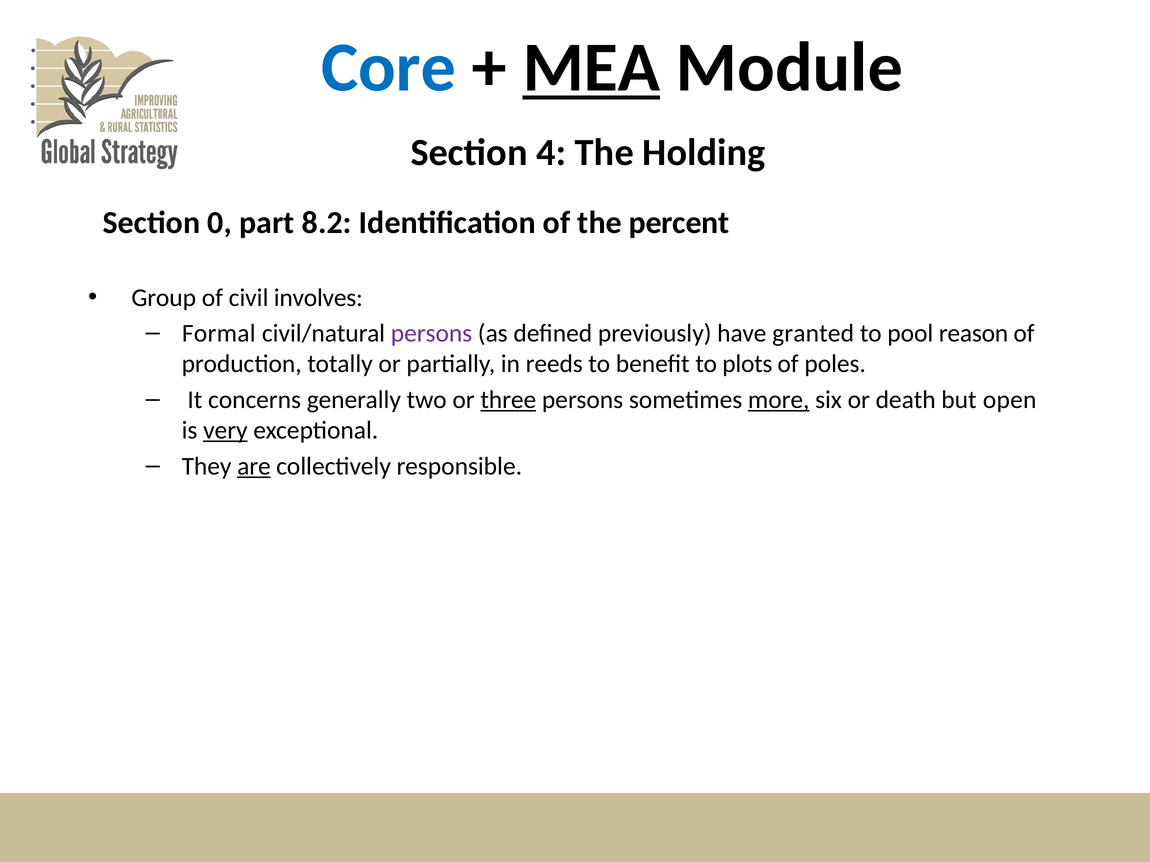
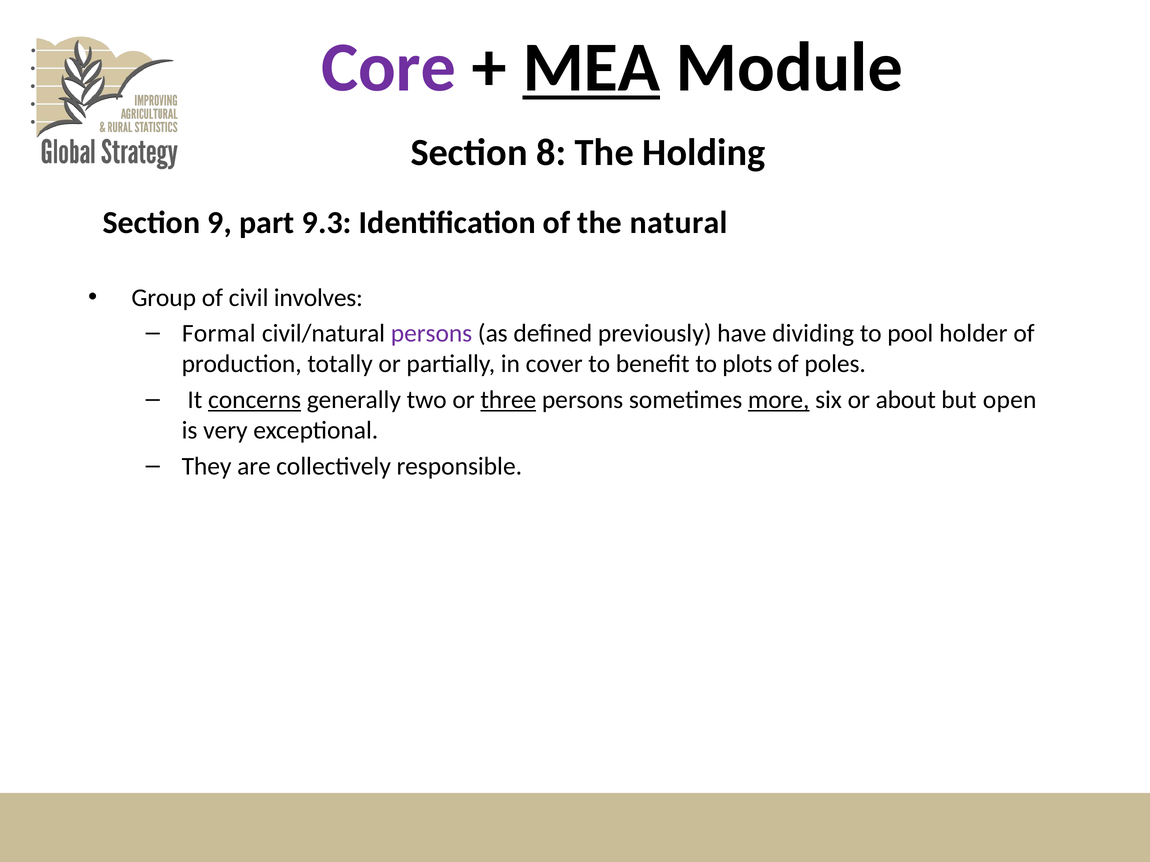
Core colour: blue -> purple (389, 67)
4: 4 -> 8 (551, 153)
0: 0 -> 9 (220, 223)
8.2: 8.2 -> 9.3 (327, 223)
percent: percent -> natural (679, 223)
granted: granted -> dividing (813, 334)
reason: reason -> holder (973, 334)
reeds: reeds -> cover (554, 364)
concerns underline: none -> present (255, 400)
death: death -> about (906, 400)
very underline: present -> none (225, 431)
are underline: present -> none (254, 466)
